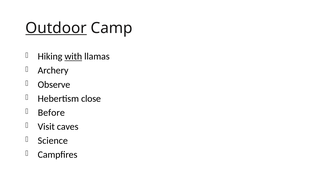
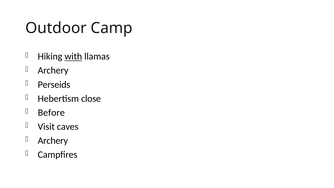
Outdoor underline: present -> none (56, 28)
Observe: Observe -> Perseids (54, 84)
Science: Science -> Archery (53, 140)
